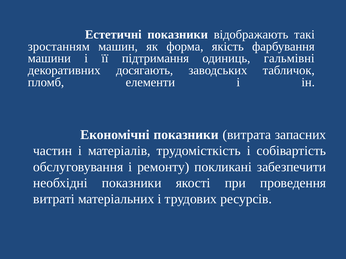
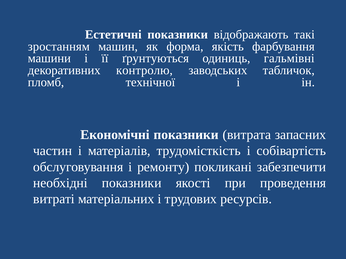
підтримання: підтримання -> ґрунтуються (155, 58)
досягають: досягають -> контролю (144, 70)
елементи: елементи -> технічної (150, 82)
